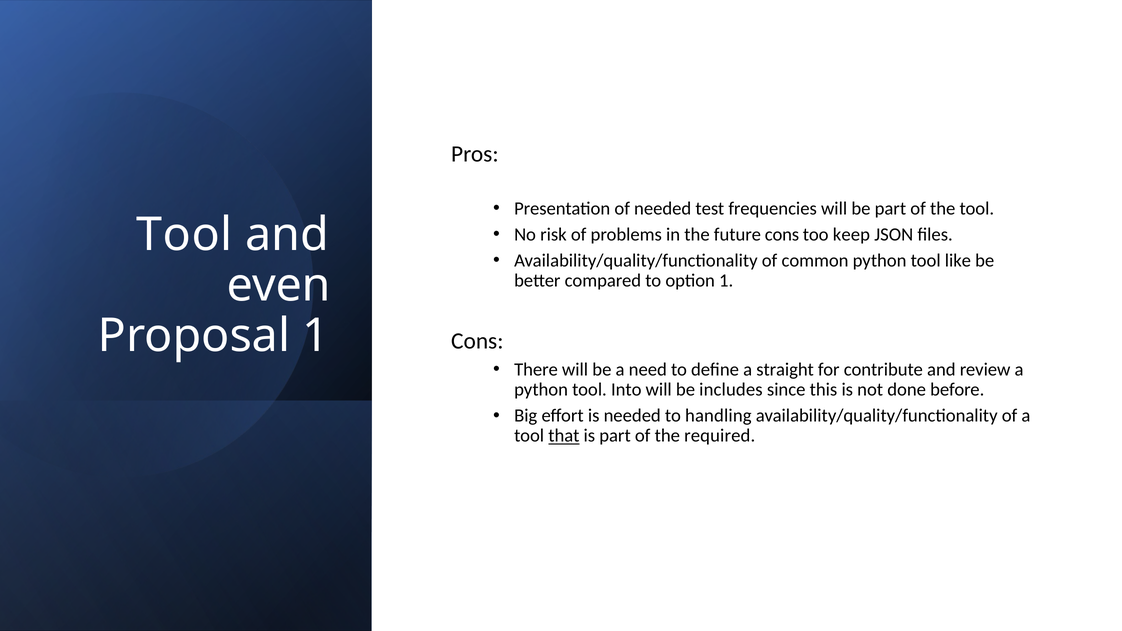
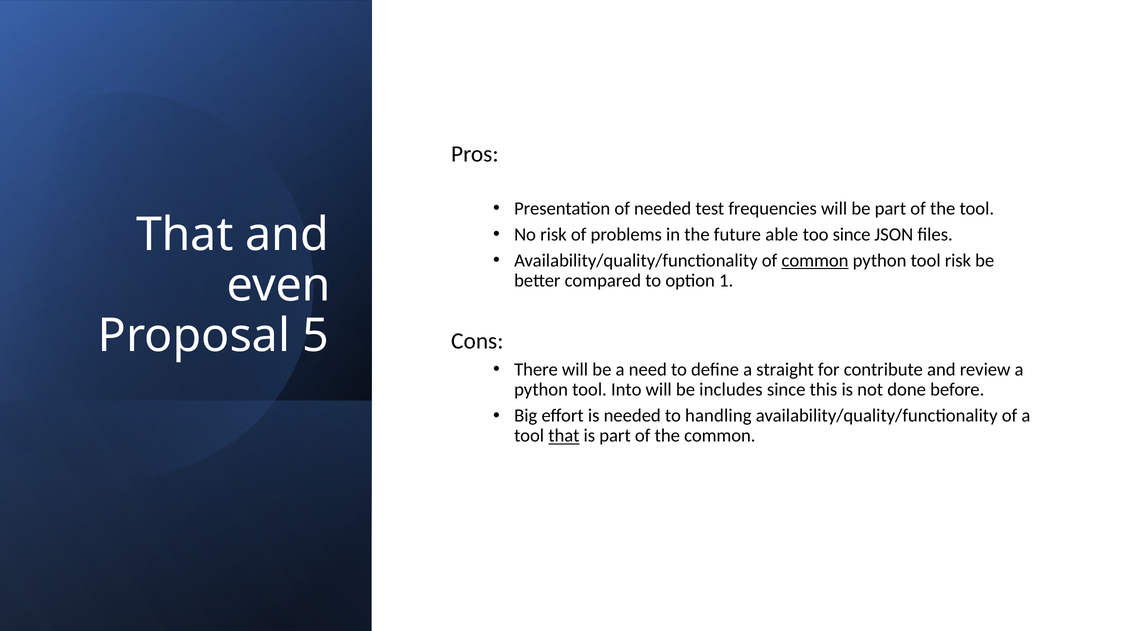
Tool: Tool -> That (185, 235)
future cons: cons -> able (782, 235)
too keep: keep -> since (852, 235)
common underline: none -> present (815, 261)
tool like: like -> risk (958, 261)
Proposal 1: 1 -> 5 (316, 336)
the required: required -> common (720, 436)
